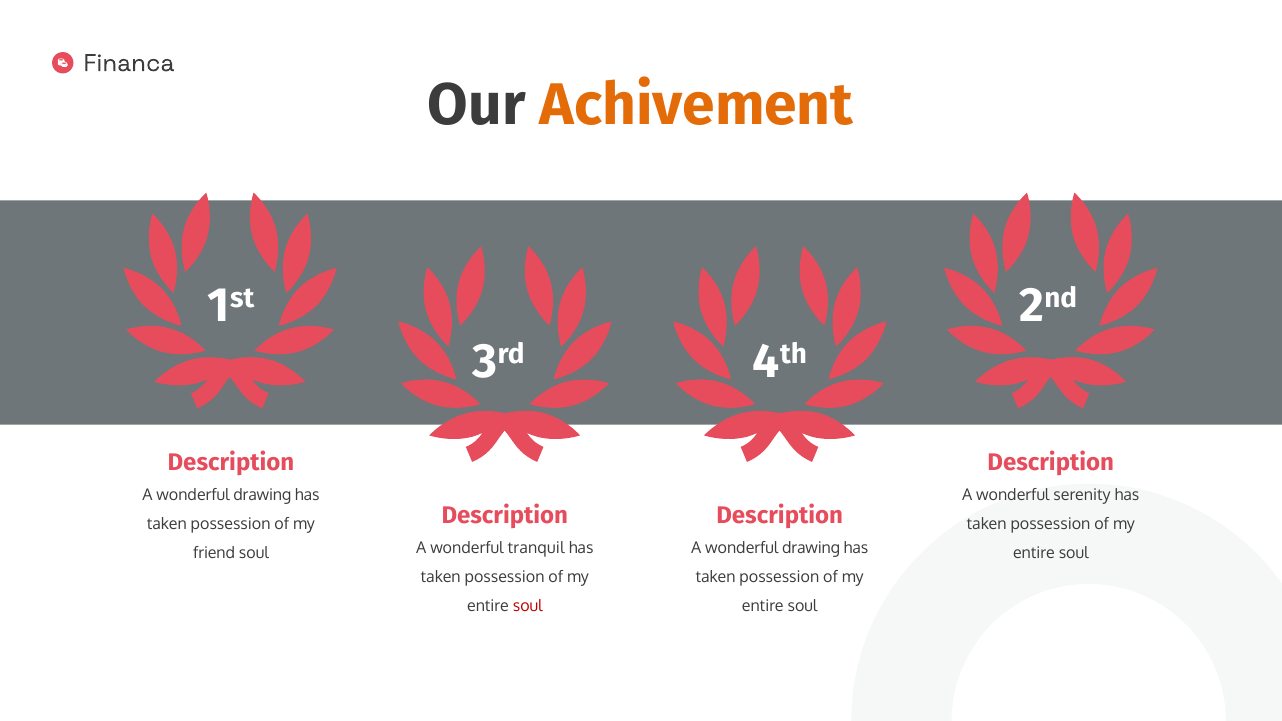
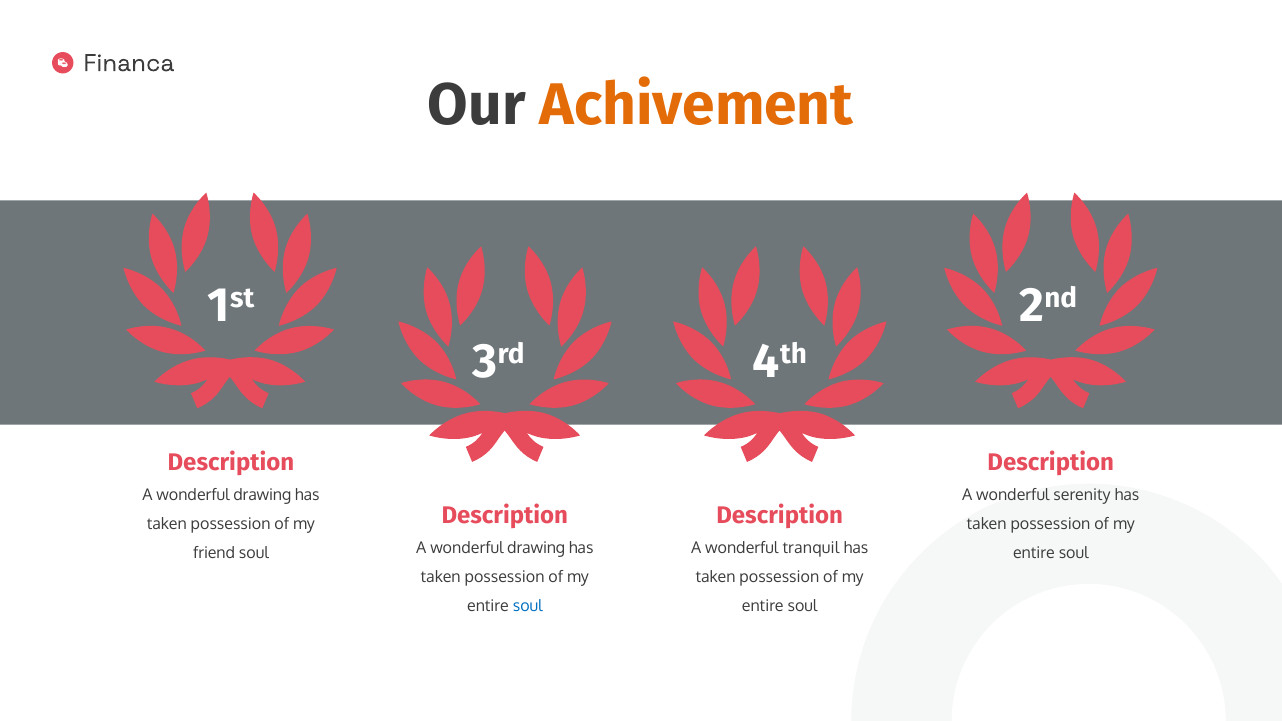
tranquil: tranquil -> drawing (536, 549)
drawing: drawing -> tranquil (811, 549)
soul colour: red -> blue (528, 606)
